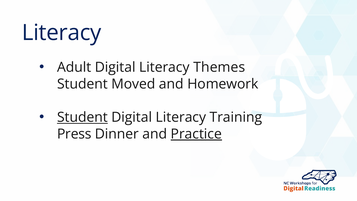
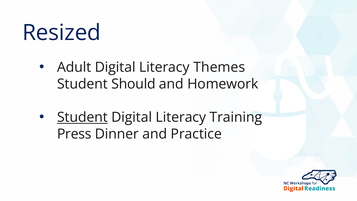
Literacy: Literacy -> Resized (62, 33)
Moved: Moved -> Should (133, 84)
Practice underline: present -> none (196, 134)
